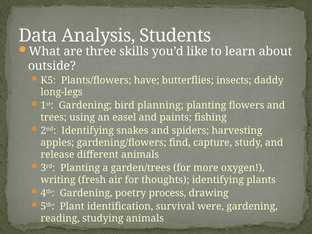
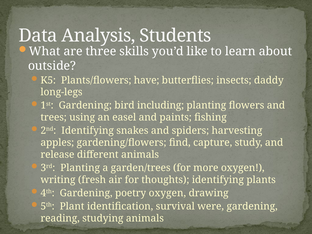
planning: planning -> including (161, 105)
poetry process: process -> oxygen (167, 193)
